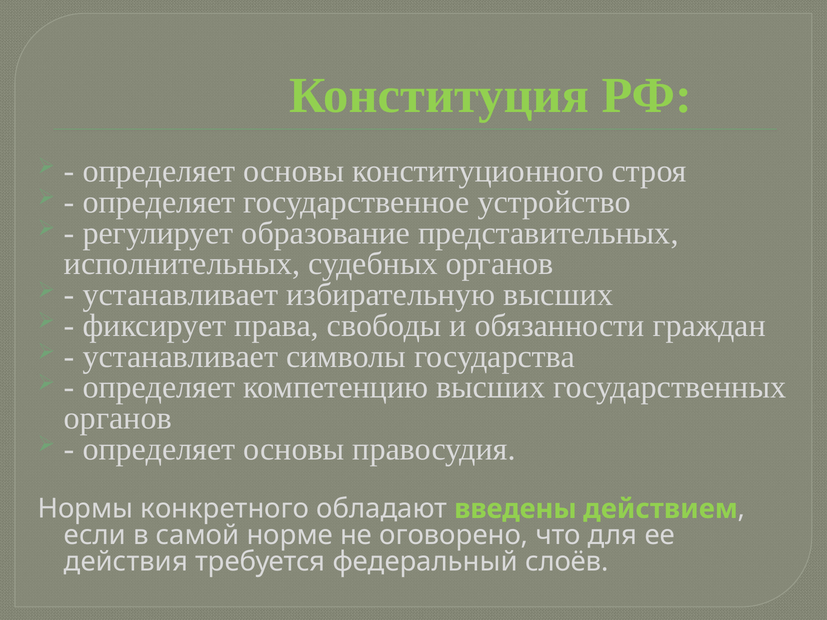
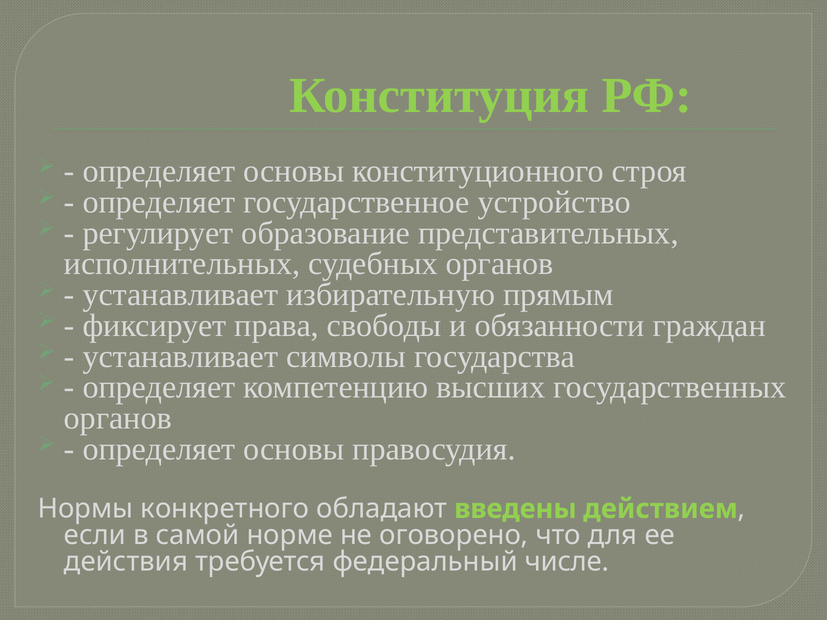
избирательную высших: высших -> прямым (558, 295)
слоёв: слоёв -> числе (567, 562)
